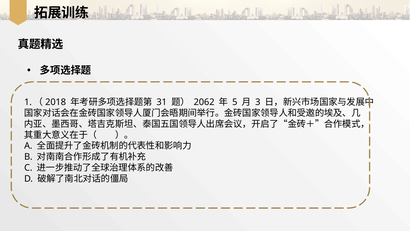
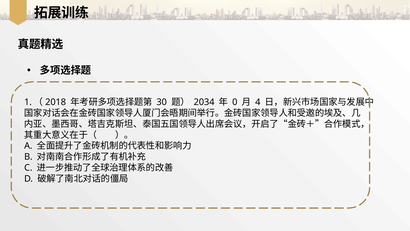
31: 31 -> 30 (162, 102)
2062: 2062 -> 2034 (204, 102)
5: 5 -> 0 (235, 102)
3: 3 -> 4 (258, 102)
